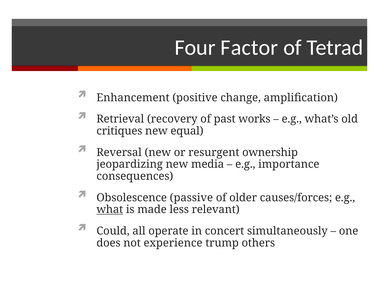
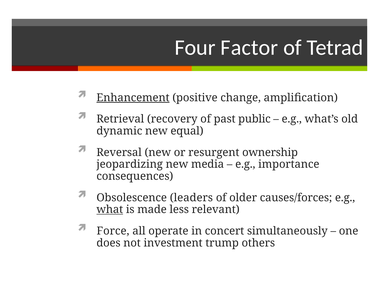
Enhancement underline: none -> present (133, 98)
works: works -> public (254, 119)
critiques: critiques -> dynamic (119, 131)
passive: passive -> leaders (191, 198)
Could: Could -> Force (113, 231)
experience: experience -> investment (173, 243)
